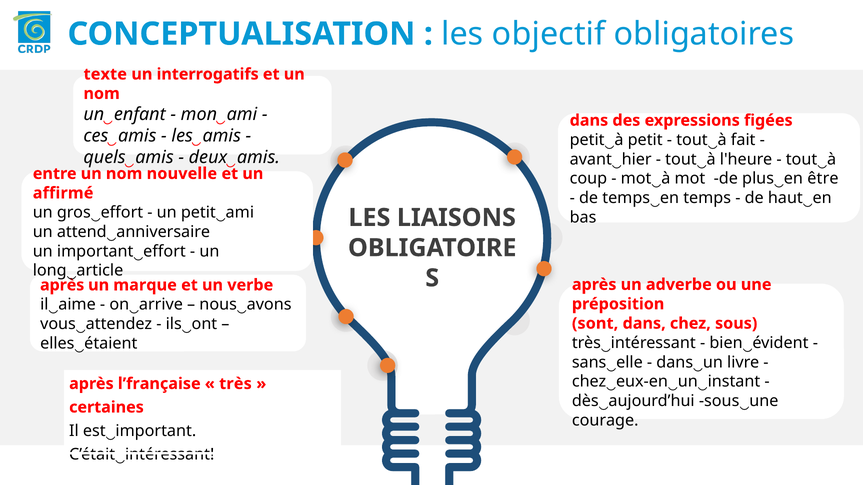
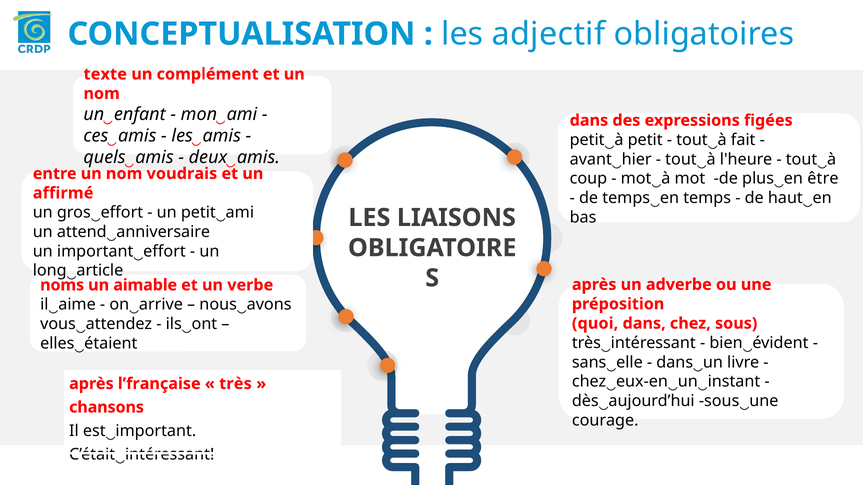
objectif: objectif -> adjectif (549, 34)
interrogatifs: interrogatifs -> complément (208, 74)
nouvelle: nouvelle -> voudrais (182, 174)
après: après -> noms (62, 285)
marque: marque -> aimable (145, 285)
sont: sont -> quoi (595, 324)
certaines: certaines -> chansons (107, 408)
